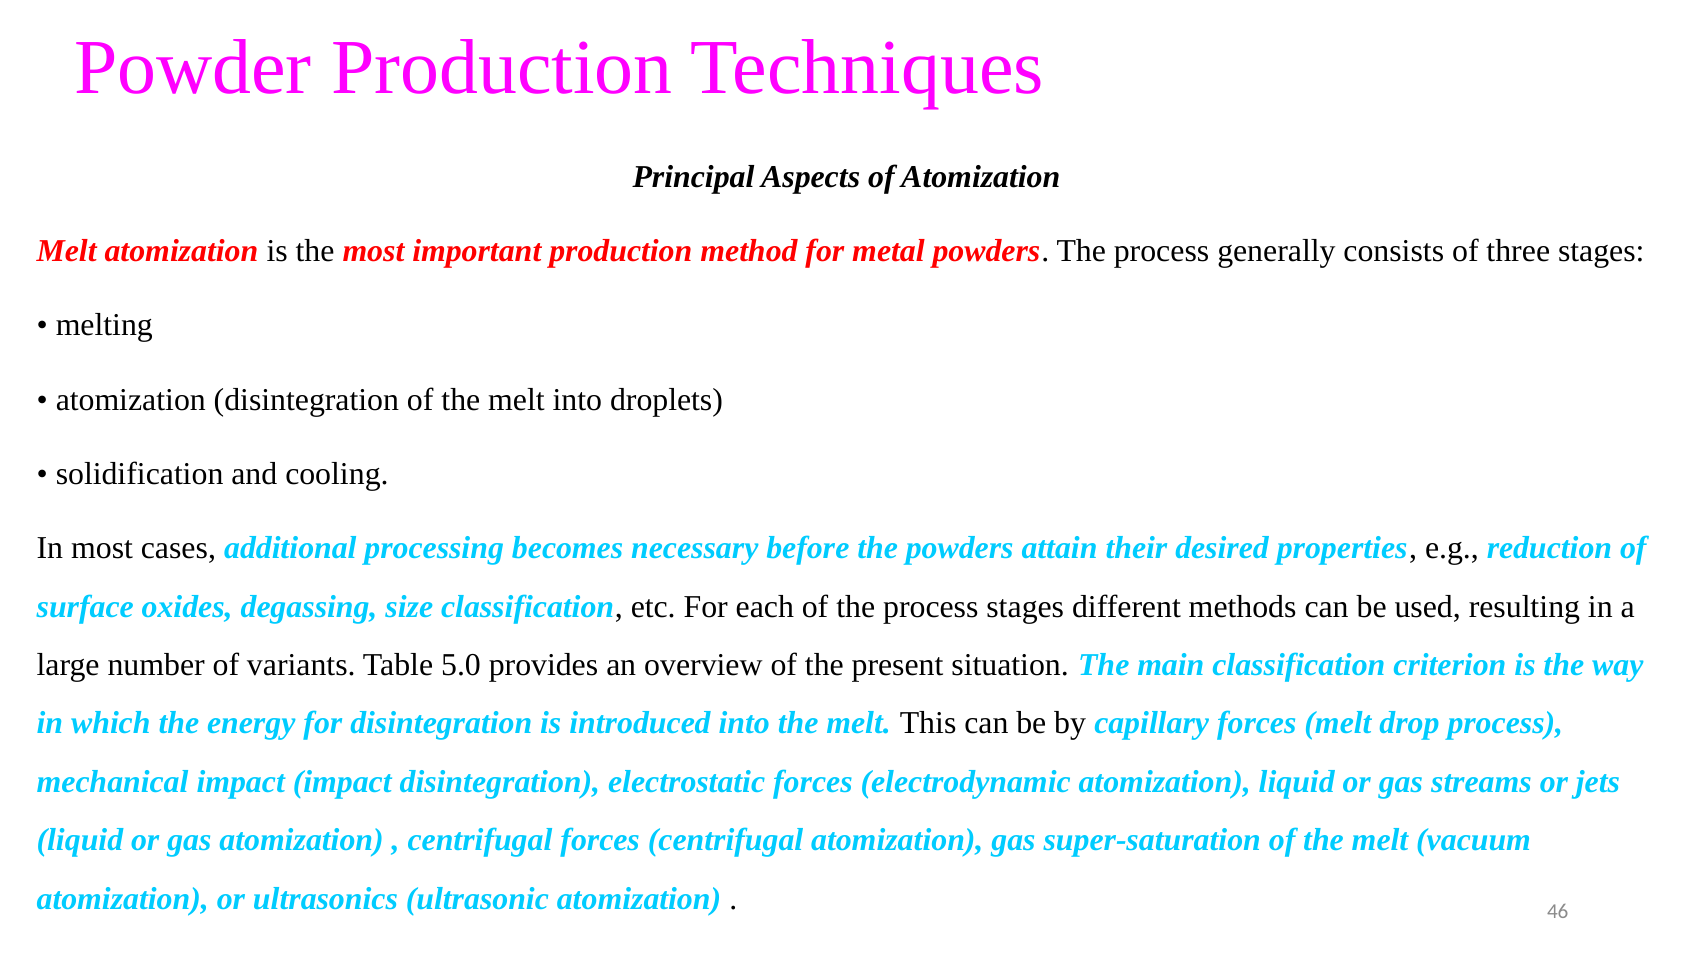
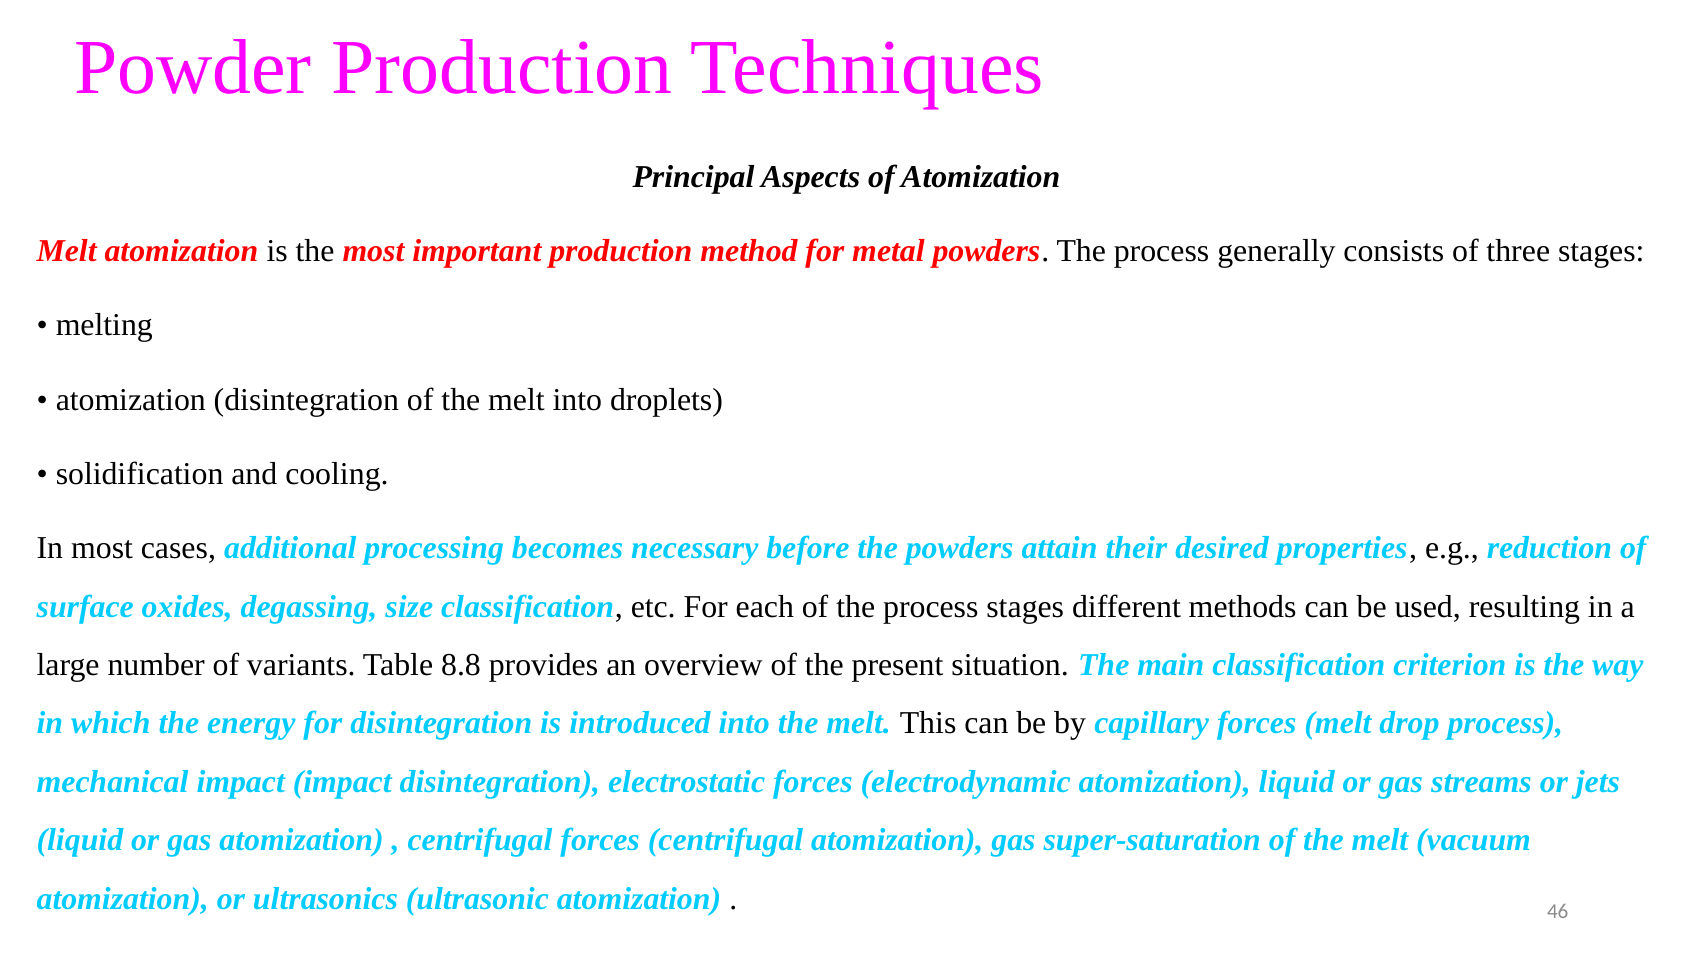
5.0: 5.0 -> 8.8 (461, 665)
